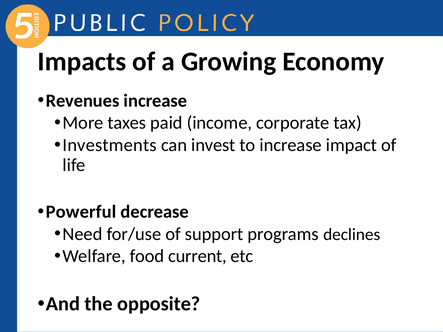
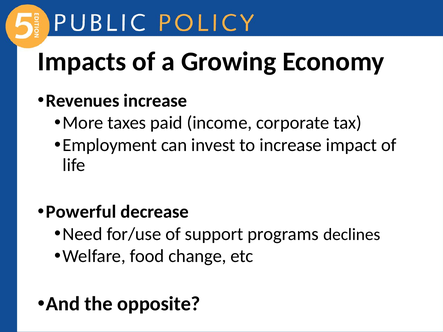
Investments: Investments -> Employment (110, 145)
current: current -> change (197, 256)
